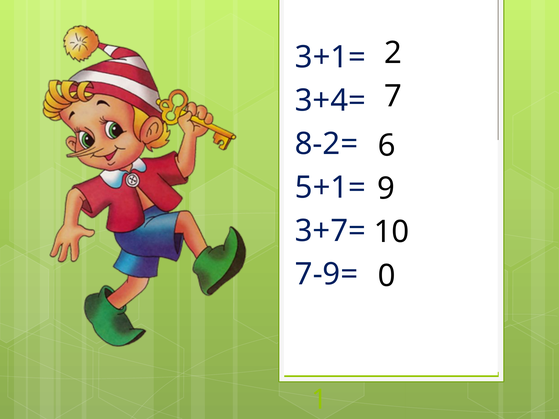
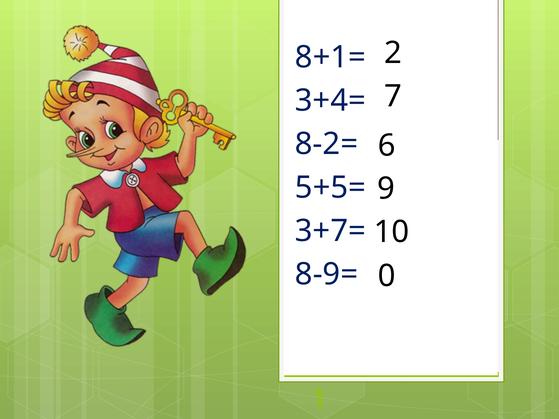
3+1=: 3+1= -> 8+1= (330, 57)
5+1=: 5+1= -> 5+5= (330, 188)
7-9=: 7-9= -> 8-9= (327, 274)
